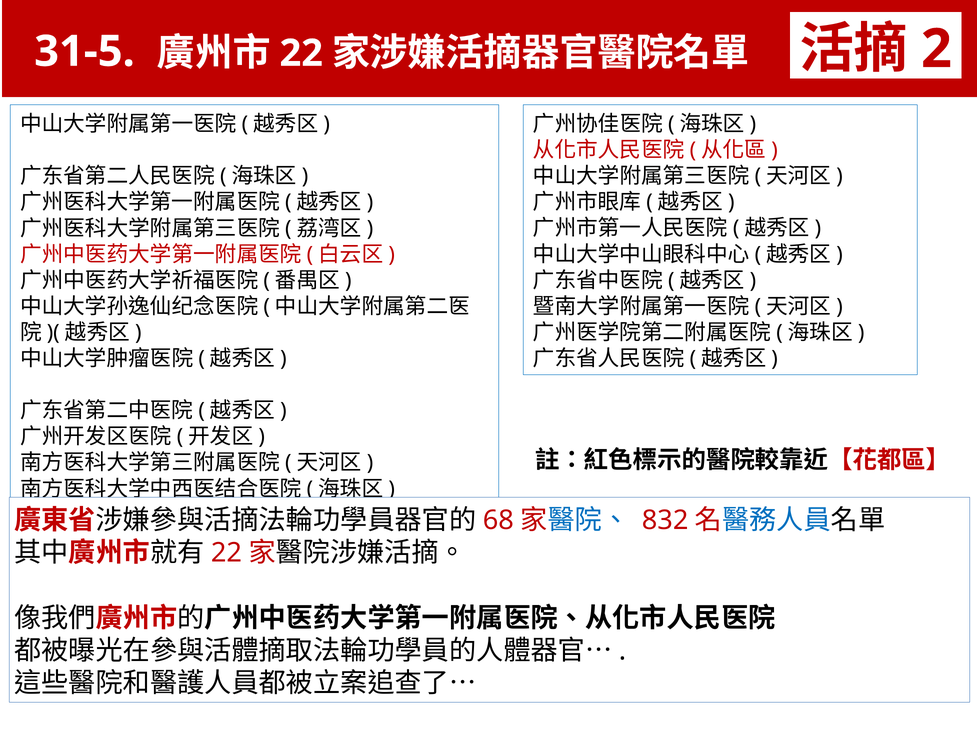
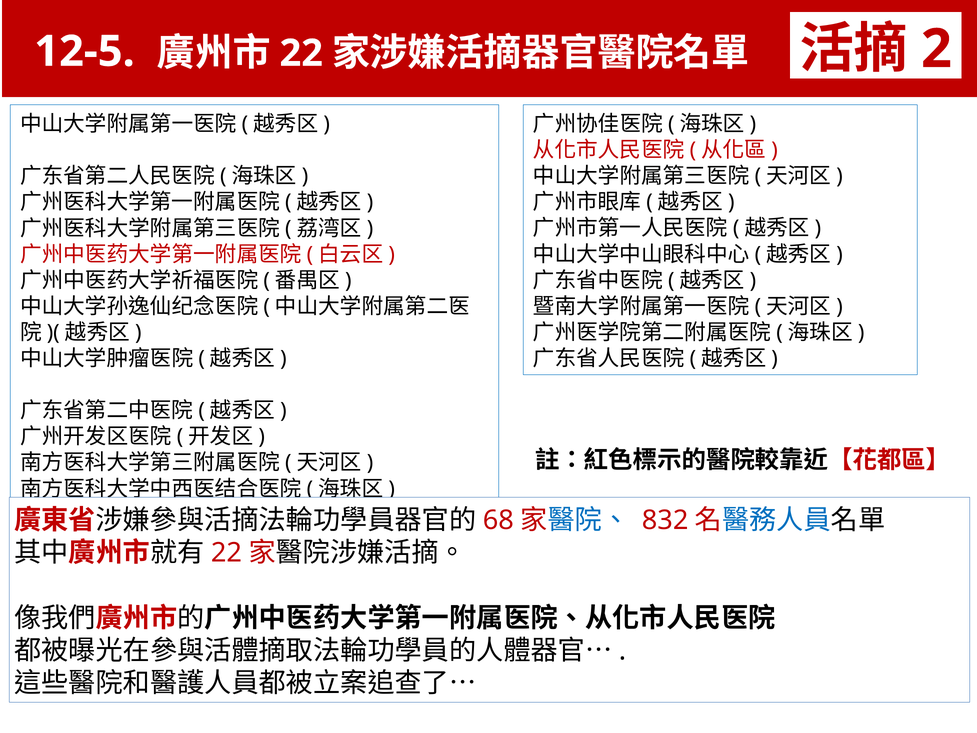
31-5: 31-5 -> 12-5 (84, 52)
